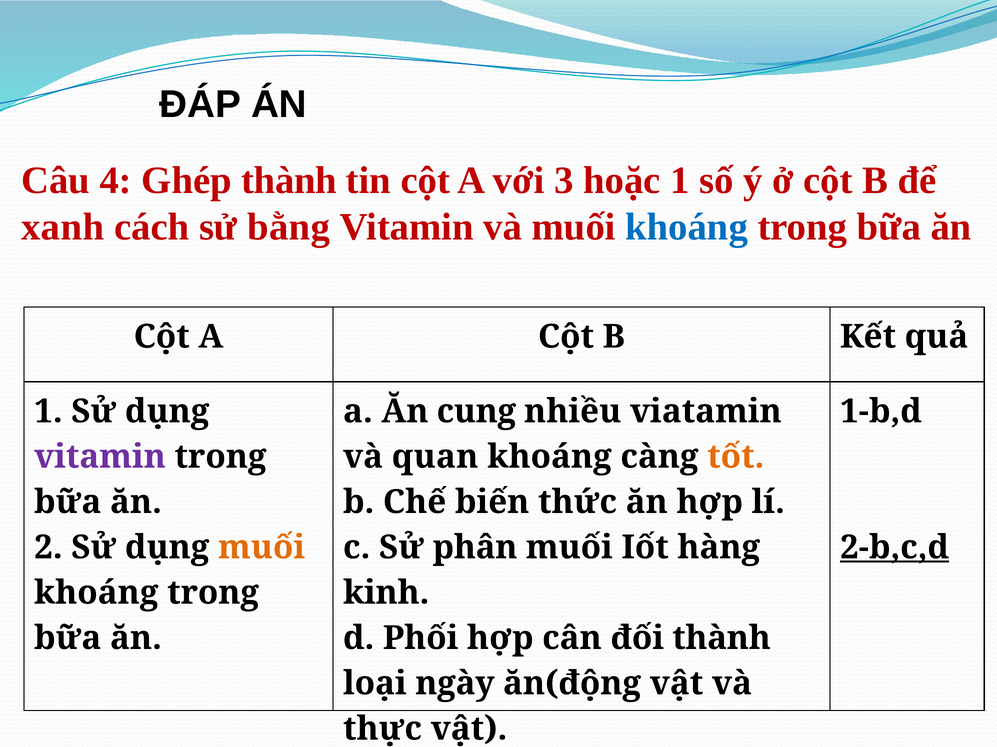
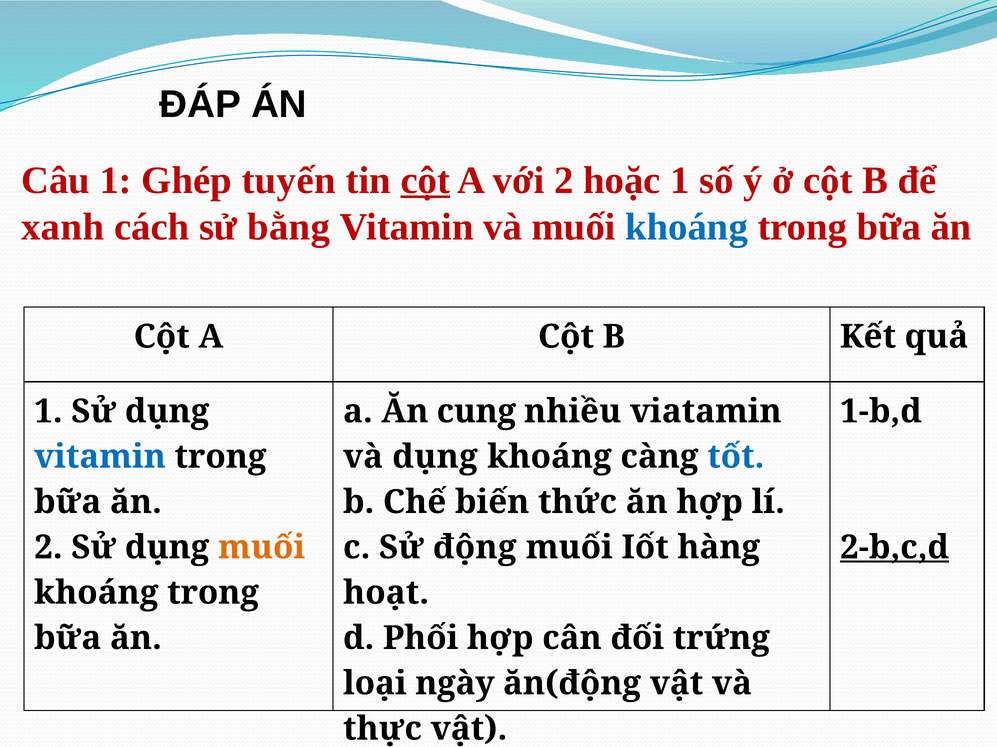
Câu 4: 4 -> 1 (116, 180)
Ghép thành: thành -> tuyến (289, 180)
cột underline: none -> present (425, 180)
với 3: 3 -> 2 (564, 180)
vitamin colour: purple -> blue (100, 457)
và quan: quan -> dụng (435, 457)
tốt colour: orange -> blue (736, 457)
phân: phân -> động (475, 548)
kinh: kinh -> hoạt (386, 593)
đối thành: thành -> trứng (721, 639)
